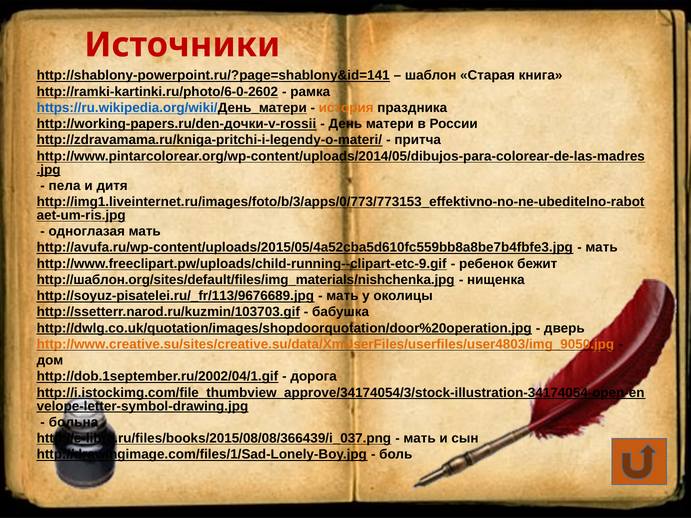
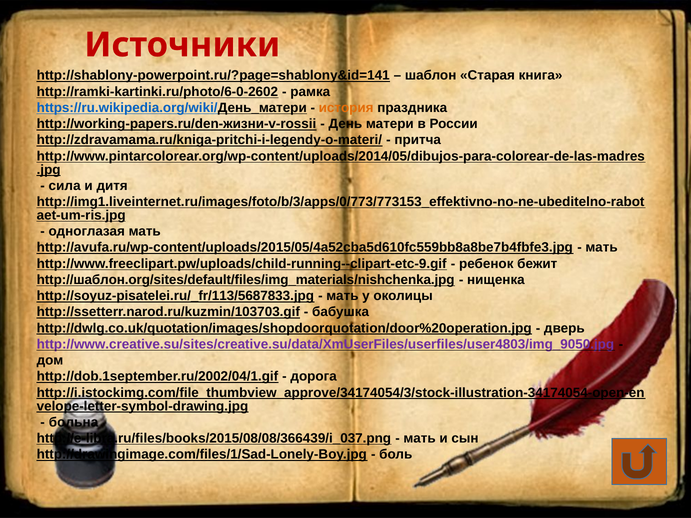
http://working-papers.ru/den-дочки-v-rossii: http://working-papers.ru/den-дочки-v-rossii -> http://working-papers.ru/den-жизни-v-rossii (176, 124)
пела: пела -> сила (65, 186)
http://soyuz-pisatelei.ru/_fr/113/9676689.jpg: http://soyuz-pisatelei.ru/_fr/113/9676689.jpg -> http://soyuz-pisatelei.ru/_fr/113/5687833.jpg (175, 296)
http://www.creative.su/sites/creative.su/data/XmUserFiles/userfiles/user4803/img_9050.jpg colour: orange -> purple (325, 344)
